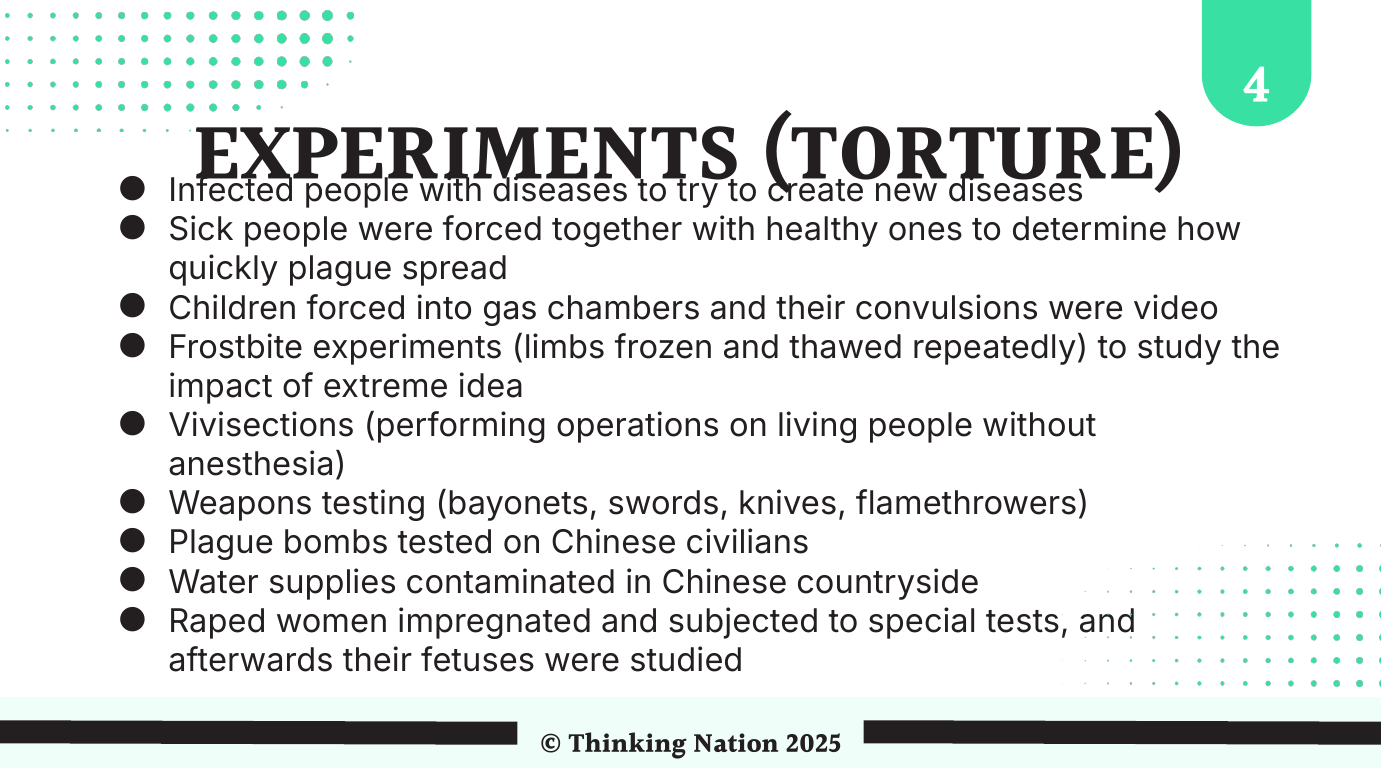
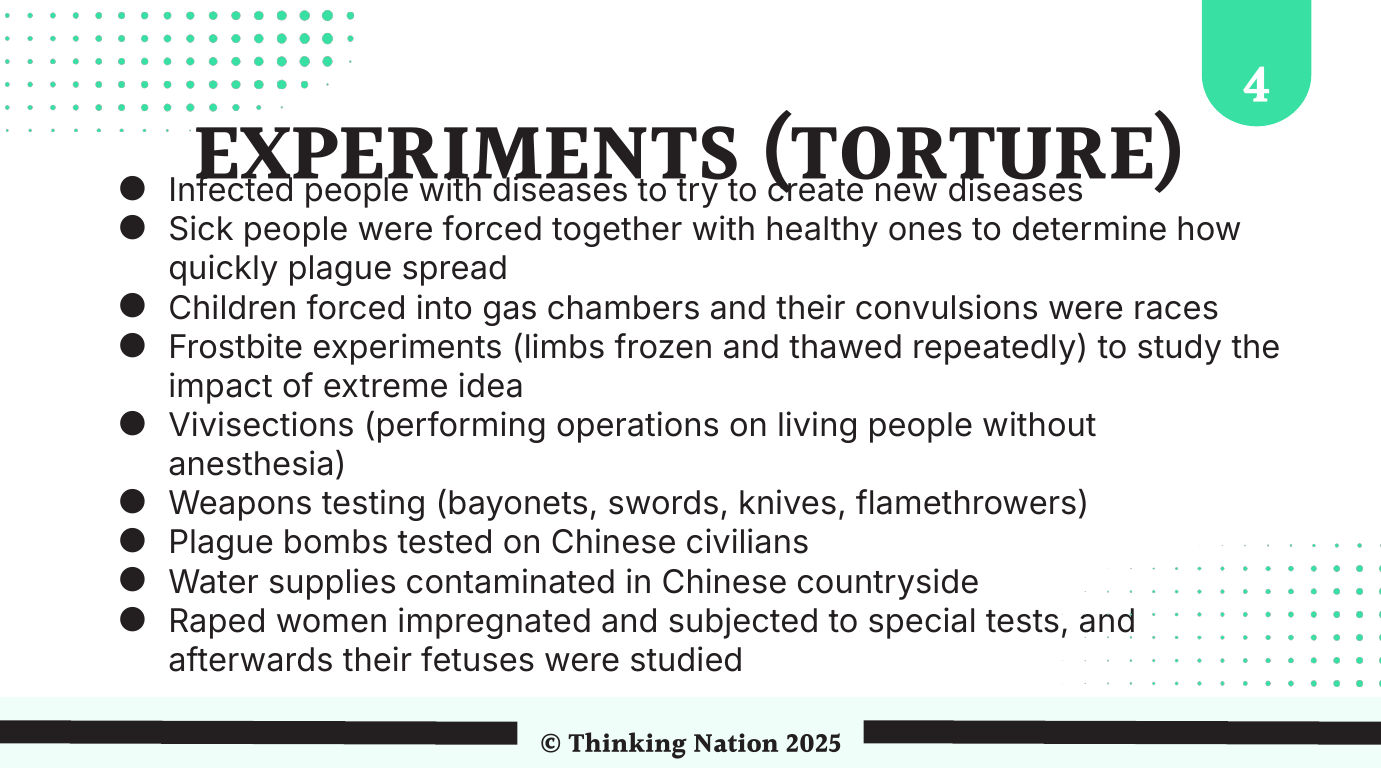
video: video -> races (1176, 308)
